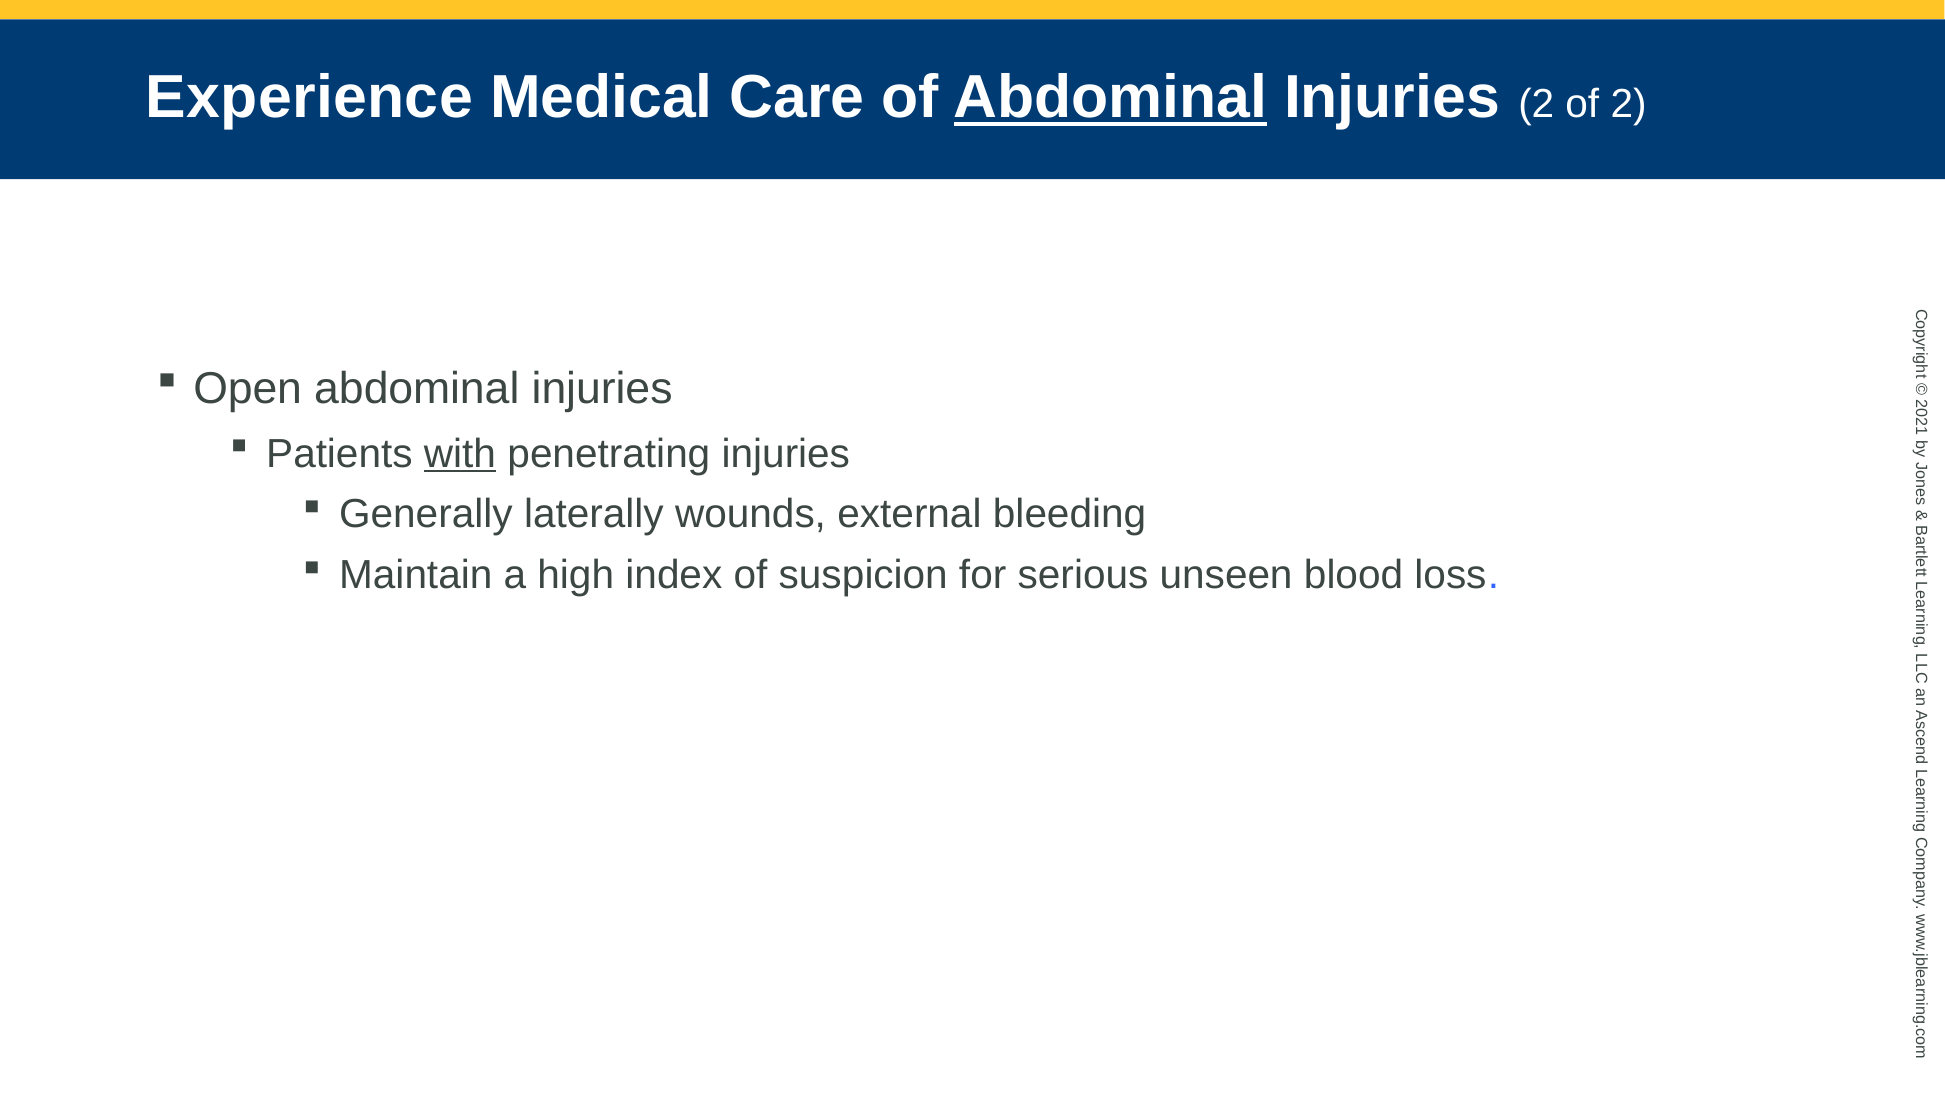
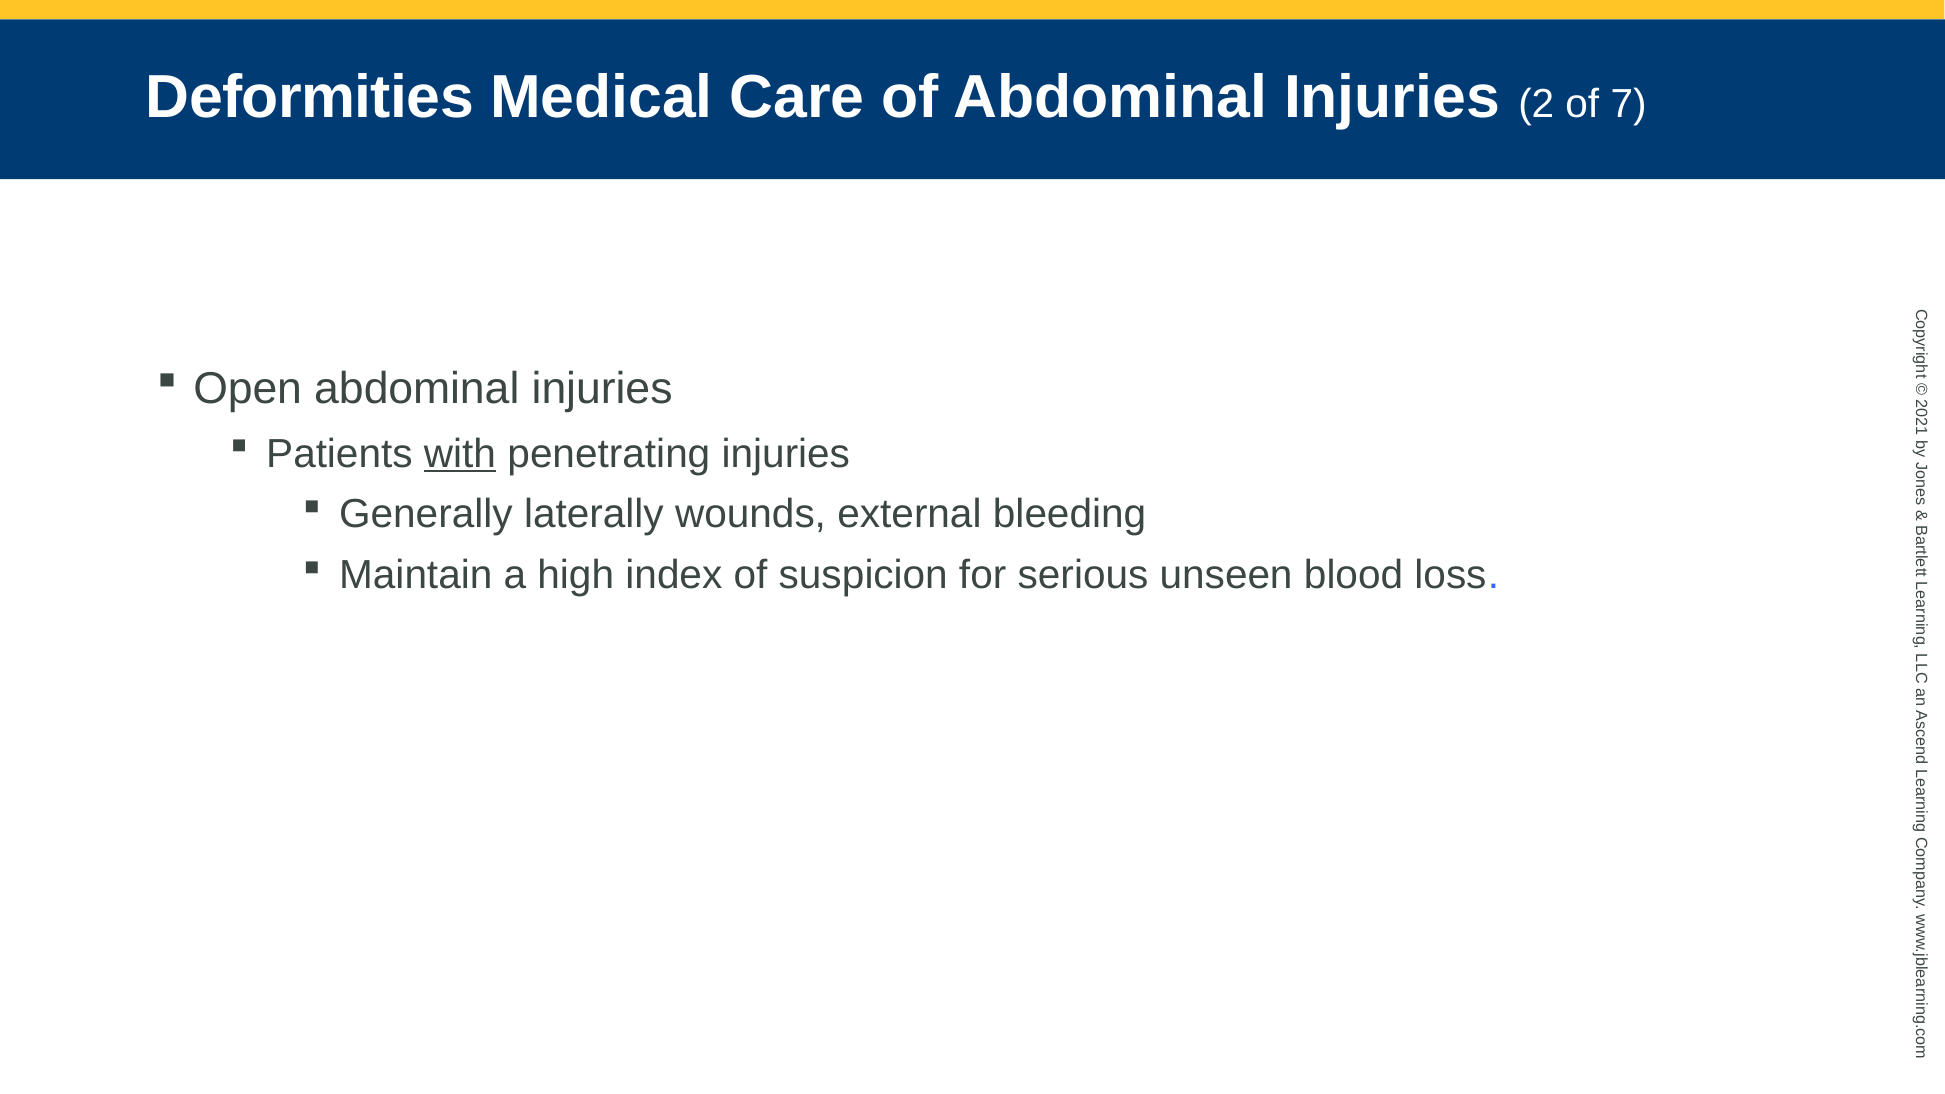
Experience: Experience -> Deformities (310, 98)
Abdominal underline: present -> none (1110, 98)
of 2: 2 -> 7 (1629, 104)
